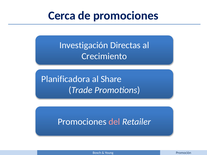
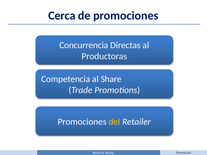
Investigación: Investigación -> Concurrencia (84, 45)
Crecimiento: Crecimiento -> Productoras (104, 56)
Planificadora: Planificadora -> Competencia (66, 79)
del colour: pink -> yellow (114, 122)
